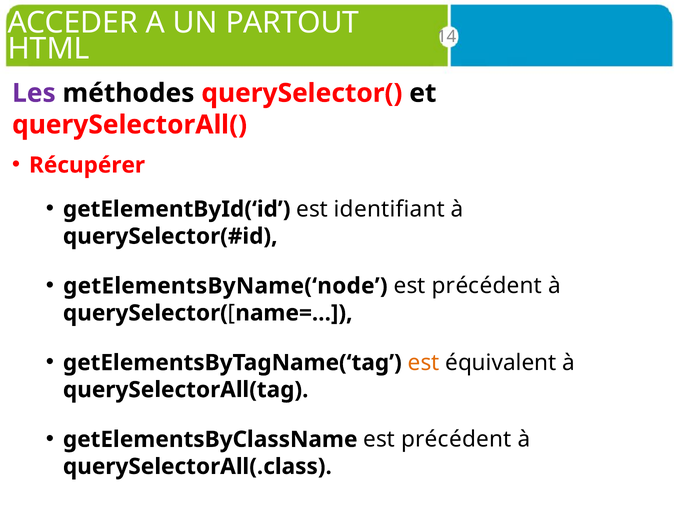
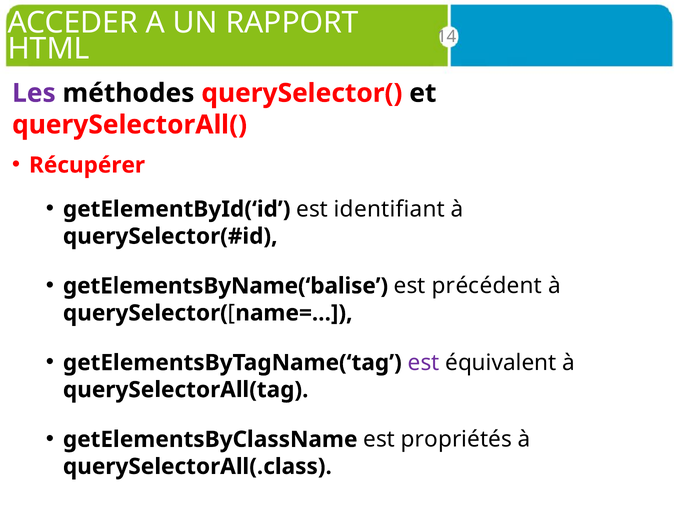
PARTOUT: PARTOUT -> RAPPORT (292, 23)
getElementsByName(‘node: getElementsByName(‘node -> getElementsByName(‘balise (226, 286)
est colour: orange -> purple (424, 363)
getElementsByClassName est précédent: précédent -> propriétés (456, 440)
